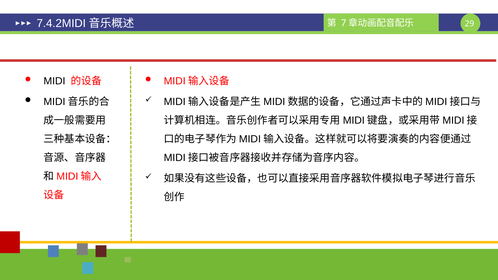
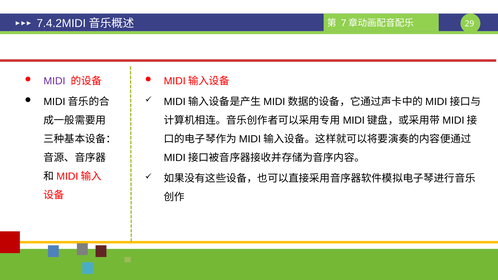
MIDI colour: black -> purple (54, 81)
